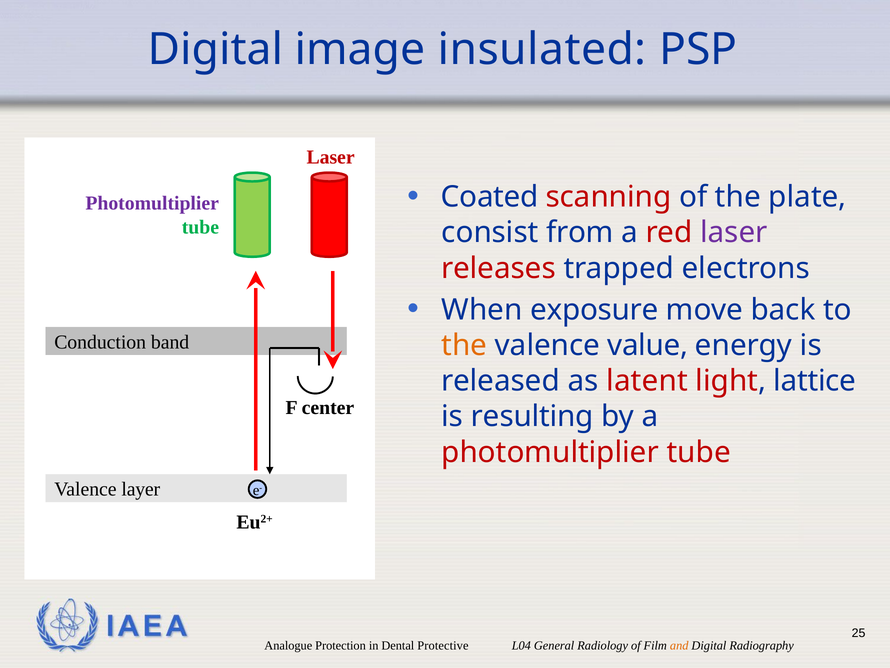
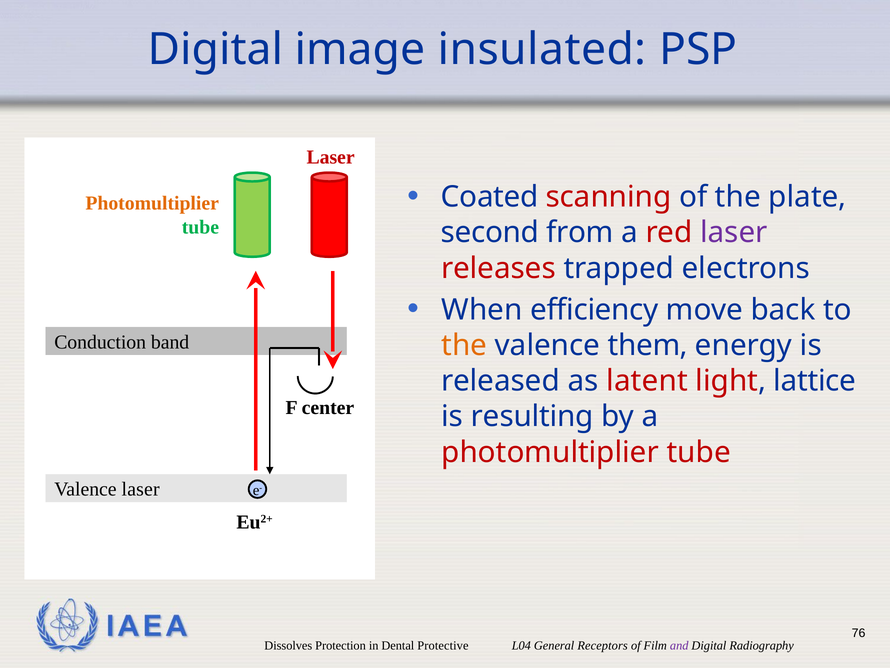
Photomultiplier colour: purple -> orange (152, 203)
consist: consist -> second (490, 232)
exposure: exposure -> efficiency (594, 310)
value: value -> them (648, 345)
Valence layer: layer -> laser (141, 489)
25: 25 -> 76 (859, 633)
Analogue: Analogue -> Dissolves (288, 645)
Radiology: Radiology -> Receptors (603, 645)
and colour: orange -> purple (679, 645)
